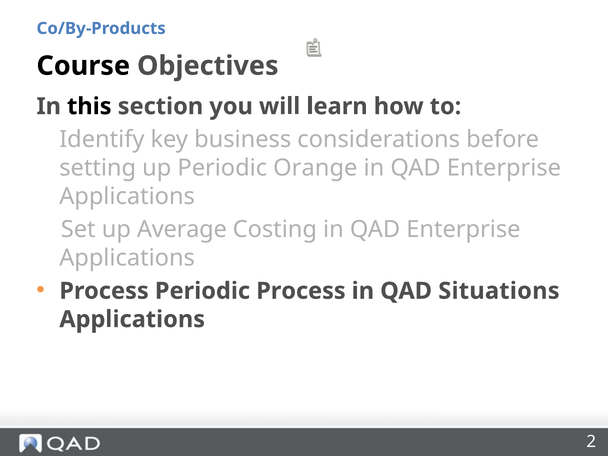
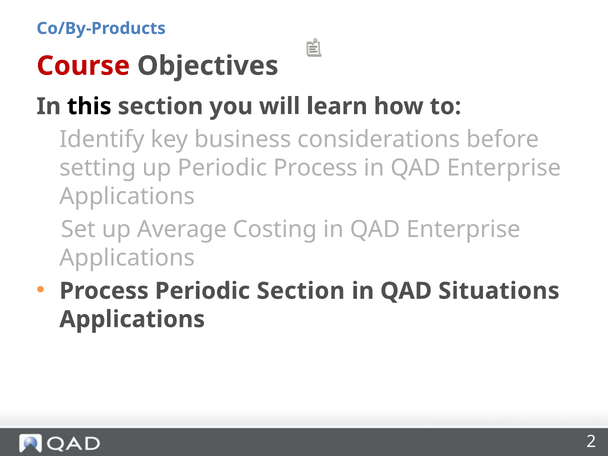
Course colour: black -> red (83, 66)
Periodic Orange: Orange -> Process (315, 168)
Periodic Process: Process -> Section (301, 291)
